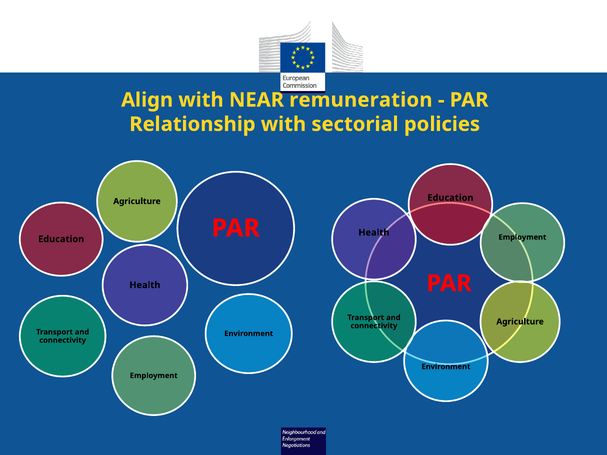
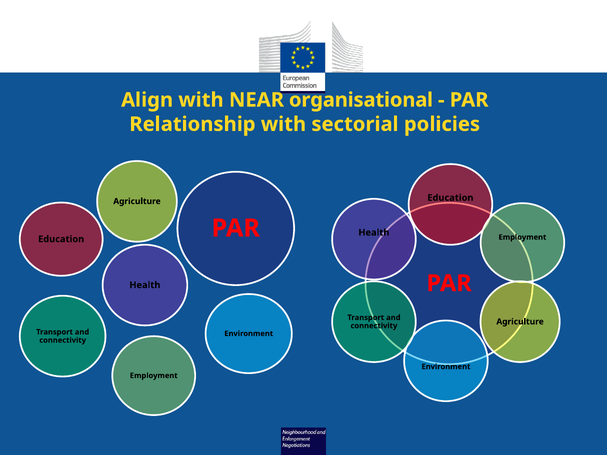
remuneration: remuneration -> organisational (361, 100)
